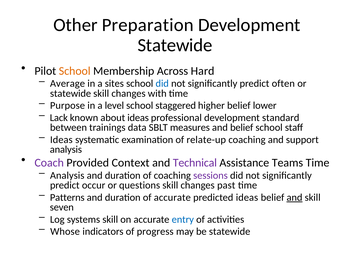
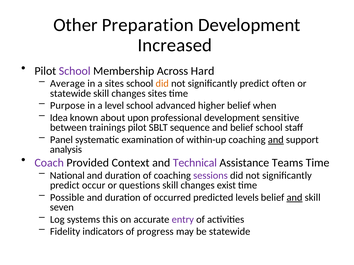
Statewide: Statewide -> Increased (175, 45)
School colour: orange -> purple (75, 71)
did colour: blue -> orange (162, 84)
changes with: with -> sites (157, 94)
staggered: staggered -> advanced (176, 106)
lower: lower -> when (265, 106)
Lack: Lack -> Idea (59, 118)
about ideas: ideas -> upon (138, 118)
standard: standard -> sensitive (281, 118)
trainings data: data -> pilot (137, 128)
measures: measures -> sequence (190, 128)
Ideas: Ideas -> Panel (61, 140)
relate-up: relate-up -> within-up (206, 140)
and underline: none -> present (276, 140)
Analysis: Analysis -> National (67, 176)
past: past -> exist (226, 186)
Patterns: Patterns -> Possible (67, 198)
of accurate: accurate -> occurred (172, 198)
predicted ideas: ideas -> levels (247, 198)
systems skill: skill -> this (110, 220)
entry colour: blue -> purple (183, 220)
Whose: Whose -> Fidelity (65, 232)
